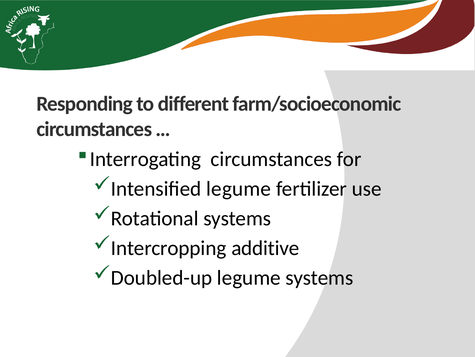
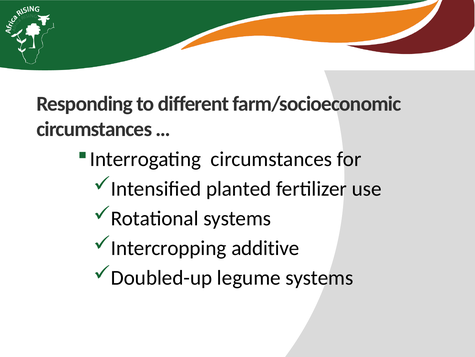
Intensified legume: legume -> planted (239, 189)
